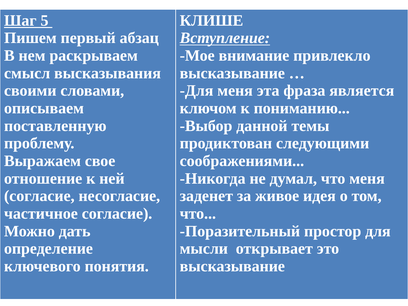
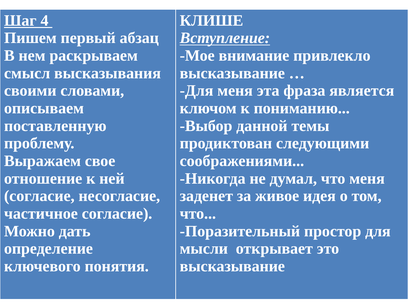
5: 5 -> 4 (44, 21)
